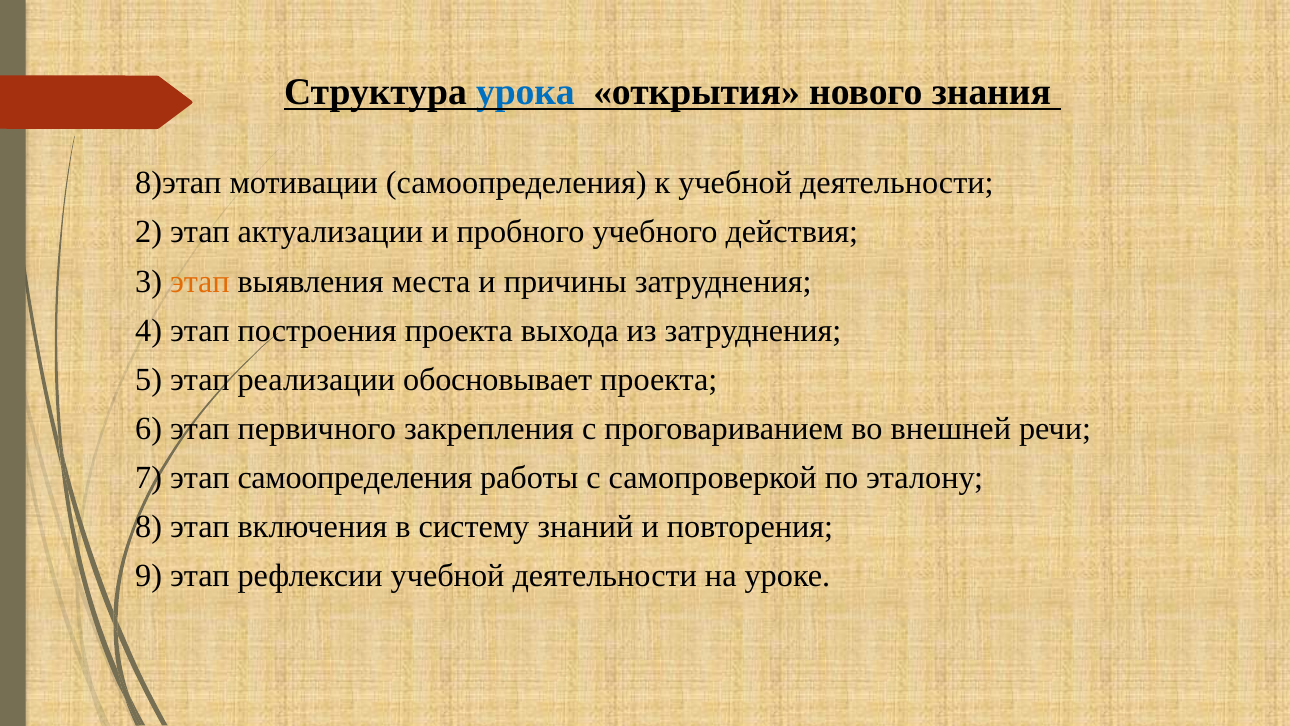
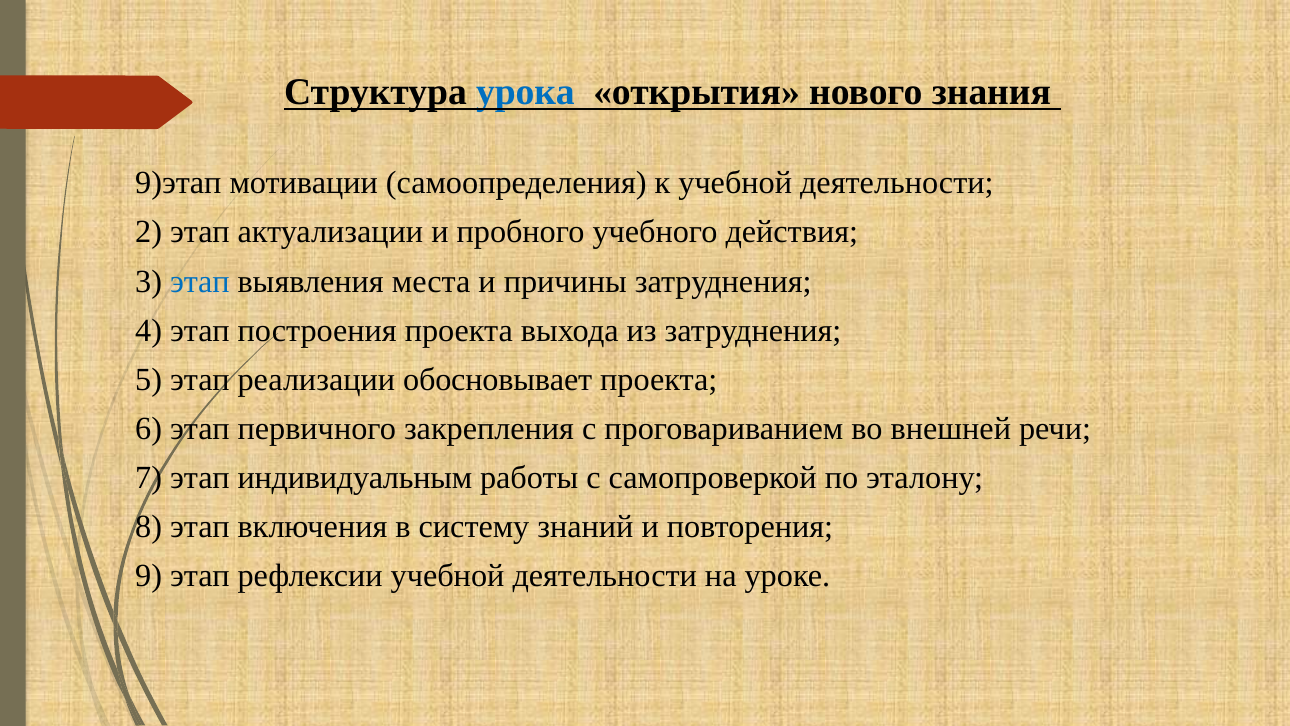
8)этап: 8)этап -> 9)этап (178, 183)
этап colour: orange -> blue (200, 281)
этап самоопределения: самоопределения -> индивидуальным (355, 478)
